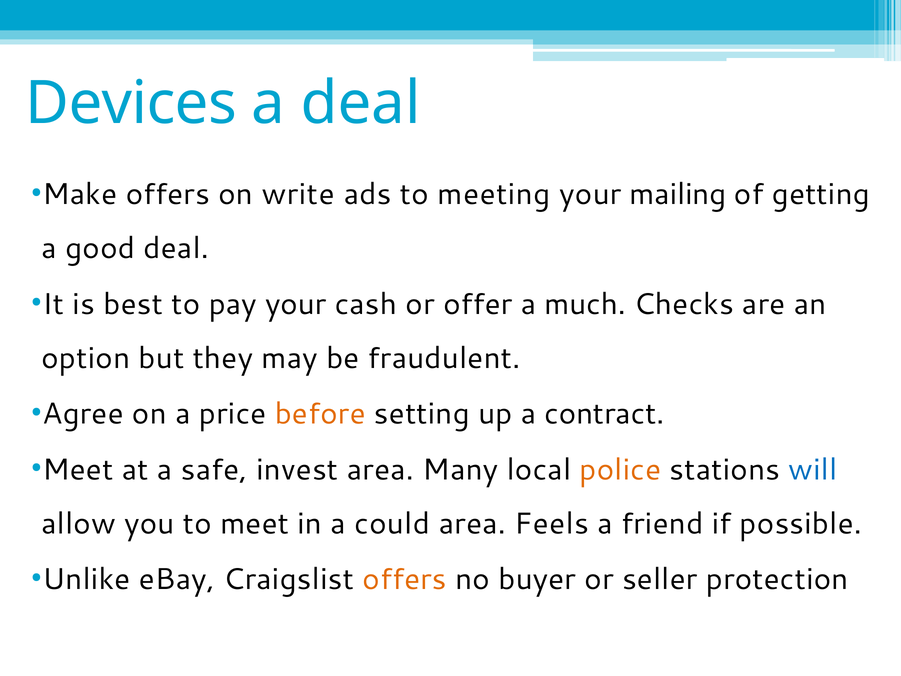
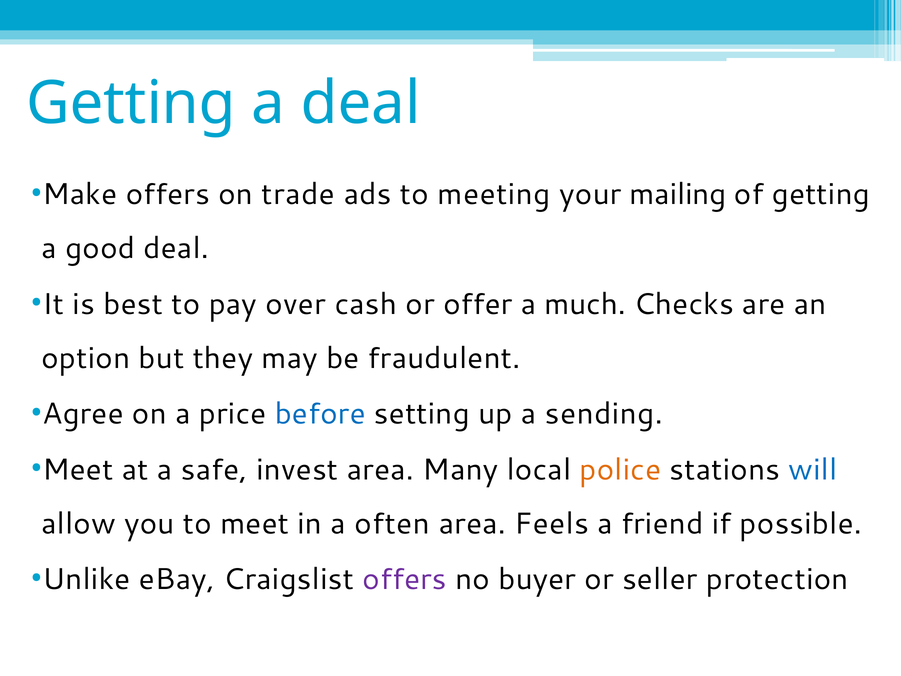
Devices: Devices -> Getting (131, 103)
write: write -> trade (298, 194)
pay your: your -> over (296, 304)
before colour: orange -> blue (320, 414)
contract: contract -> sending (604, 414)
could: could -> often (392, 523)
offers colour: orange -> purple (405, 579)
